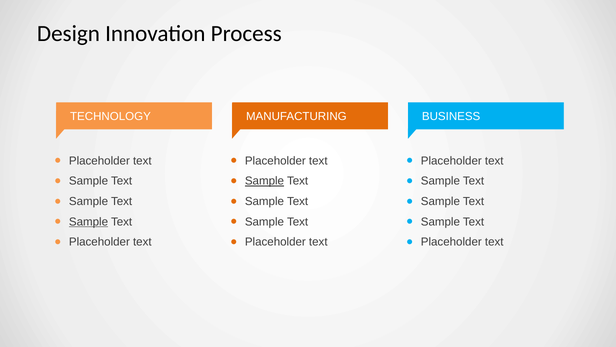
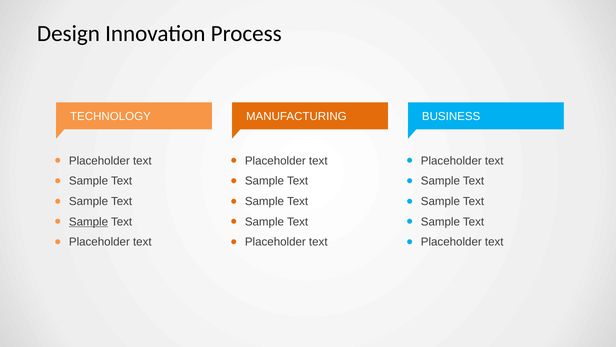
Sample underline: present -> none (264, 181)
